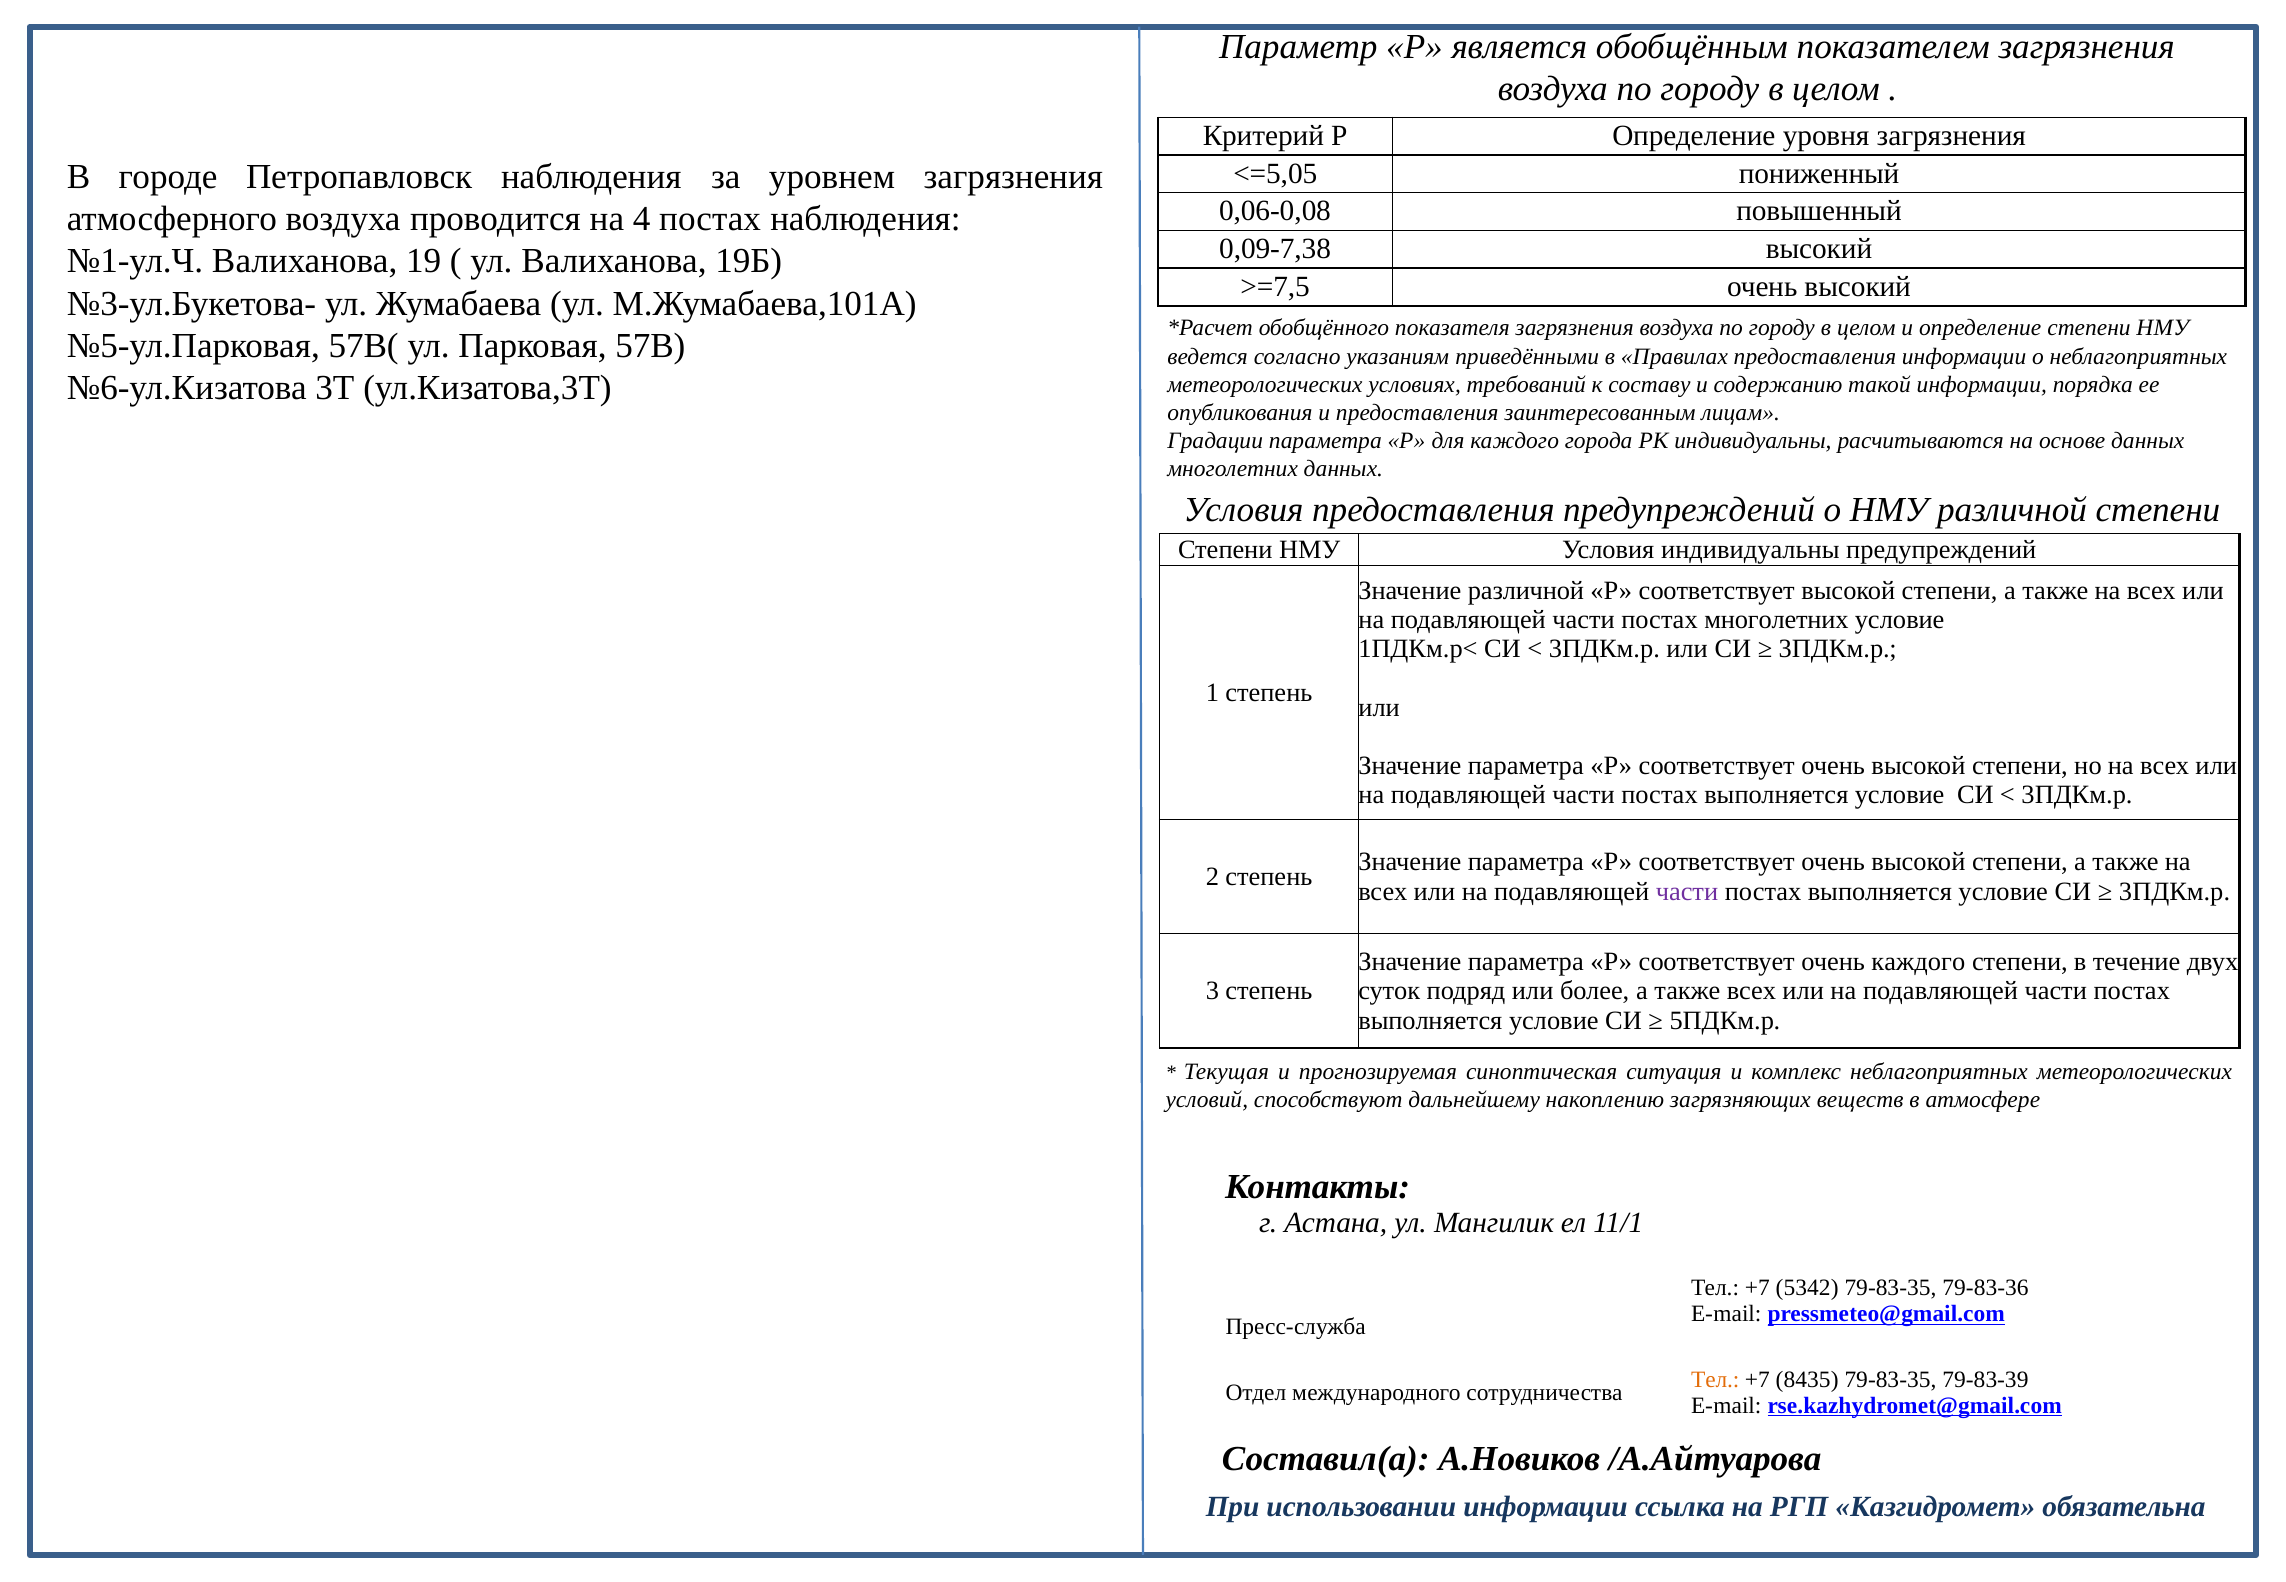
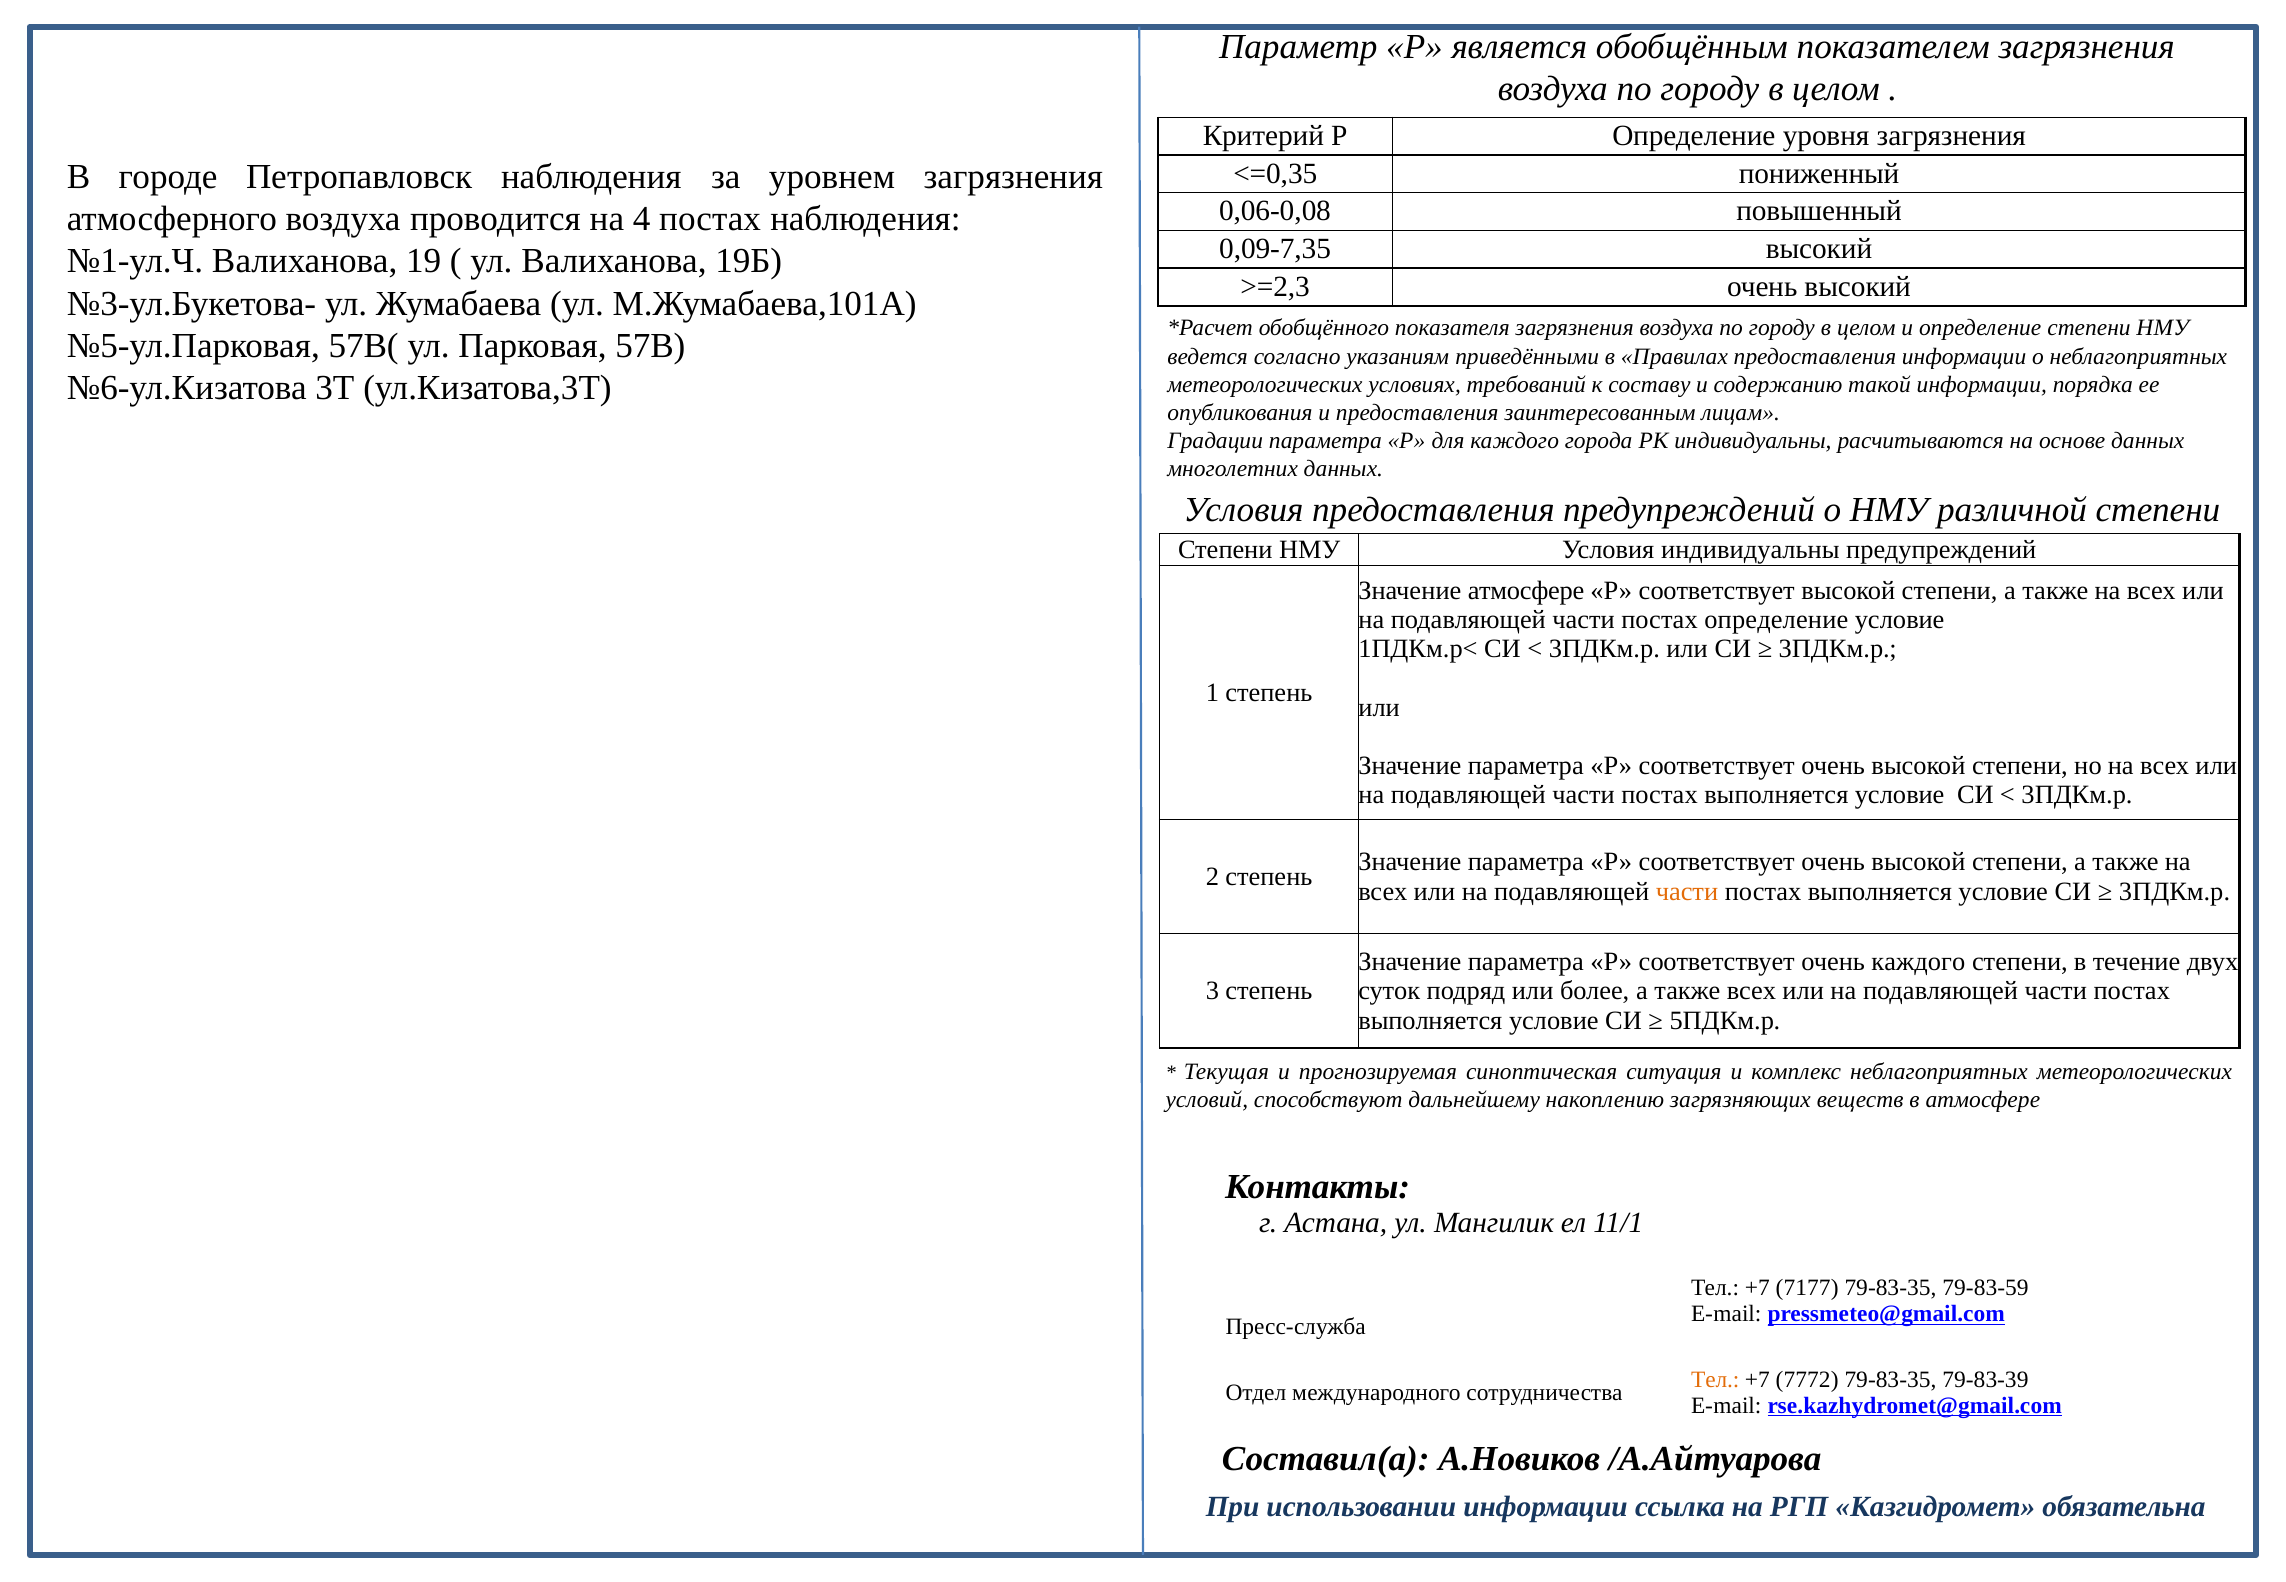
<=5,05: <=5,05 -> <=0,35 (1275, 174)
0,09-7,38: 0,09-7,38 -> 0,09-7,35 (1275, 249)
>=7,5: >=7,5 -> >=2,3 (1275, 287)
Значение различной: различной -> атмосфере (1526, 591)
постах многолетних: многолетних -> определение (1776, 620)
части colour: purple -> orange (1687, 892)
5342: 5342 -> 7177 (1807, 1288)
79-83-36: 79-83-36 -> 79-83-59 (1986, 1288)
8435: 8435 -> 7772 (1807, 1380)
